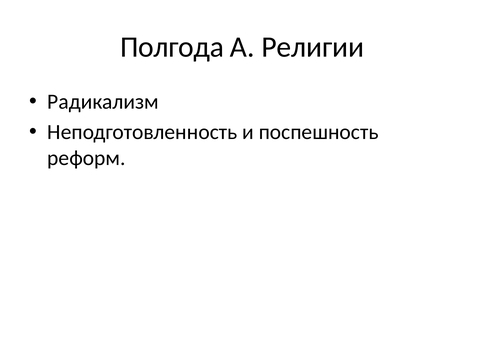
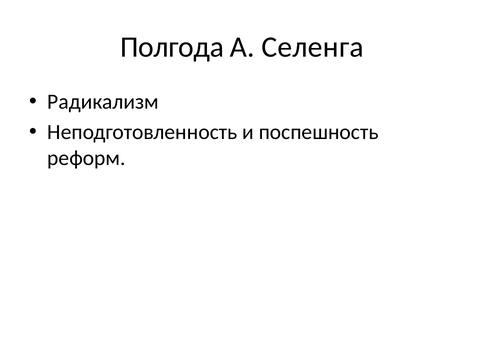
Религии: Религии -> Селенга (313, 47)
